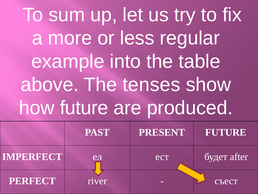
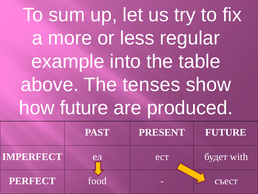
after: after -> with (239, 156)
river: river -> food (97, 180)
